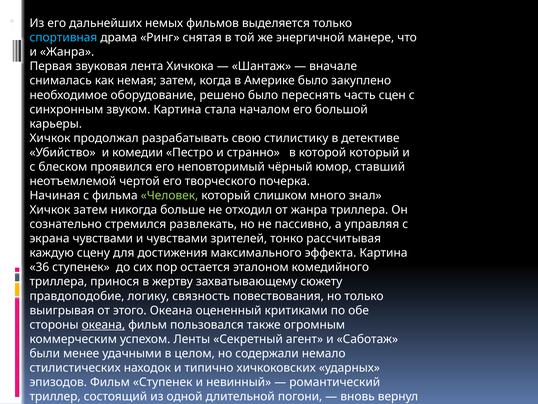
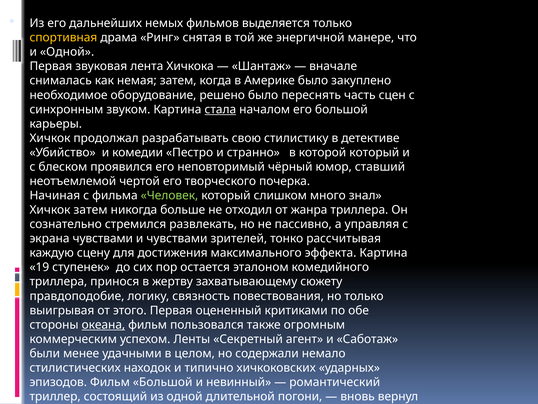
спортивная colour: light blue -> yellow (63, 38)
и Жанра: Жанра -> Одной (67, 52)
стала underline: none -> present (220, 109)
36: 36 -> 19 (39, 267)
этого Океана: Океана -> Первая (171, 310)
Фильм Ступенек: Ступенек -> Большой (163, 382)
